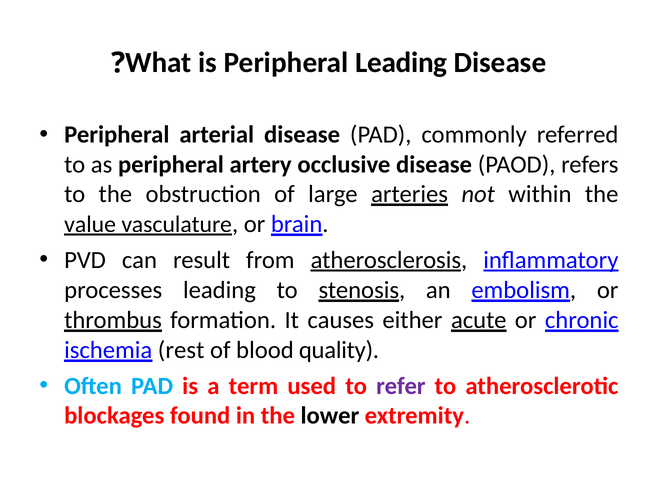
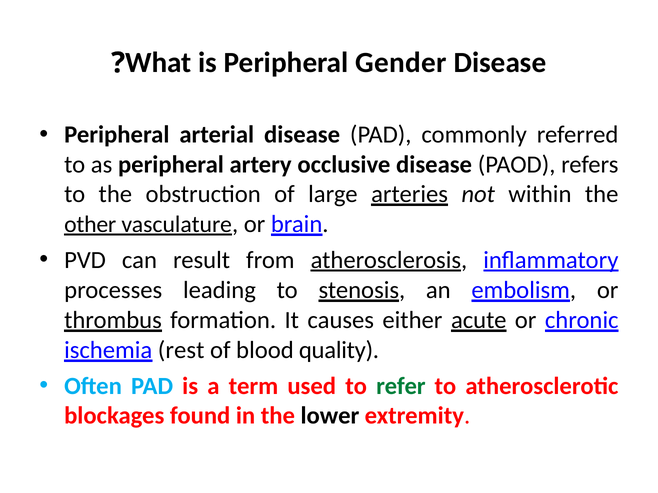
Peripheral Leading: Leading -> Gender (401, 63)
value: value -> other (90, 225)
refer colour: purple -> green (401, 386)
